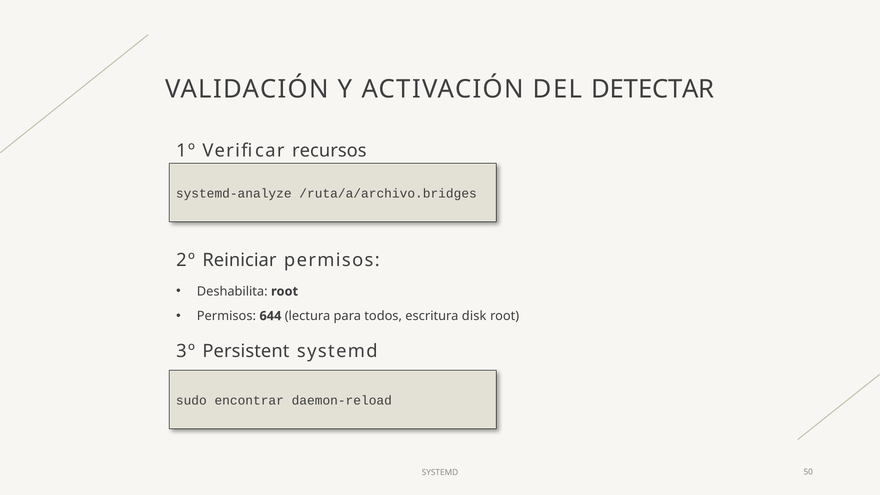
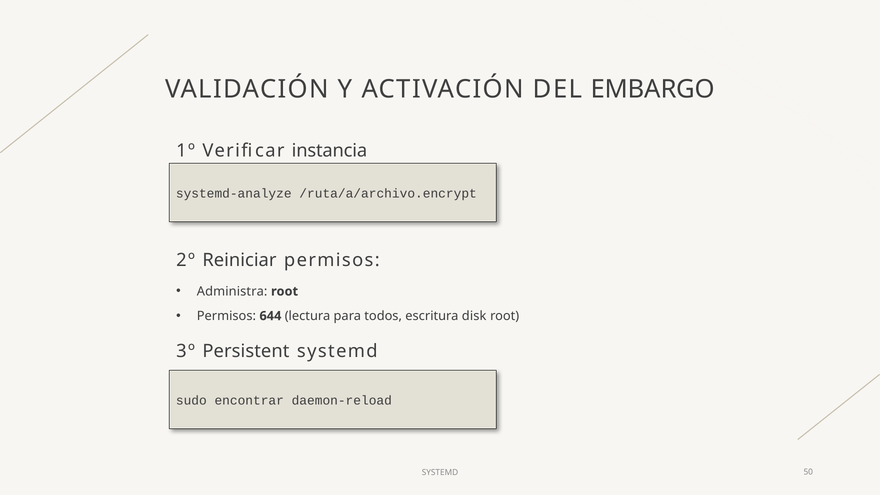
DETECTAR: DETECTAR -> EMBARGO (653, 89)
recursos: recursos -> instancia (329, 150)
/ruta/a/archivo.bridges: /ruta/a/archivo.bridges -> /ruta/a/archivo.encrypt (388, 193)
Deshabilita: Deshabilita -> Administra (232, 291)
